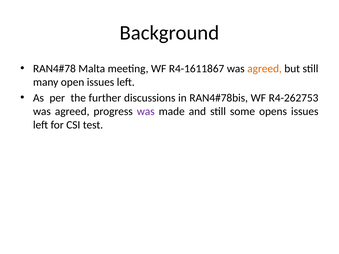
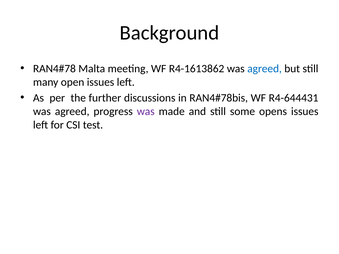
R4-1611867: R4-1611867 -> R4-1613862 (197, 69)
agreed colour: orange -> blue (265, 69)
R4-262753: R4-262753 -> R4-644431 (294, 98)
